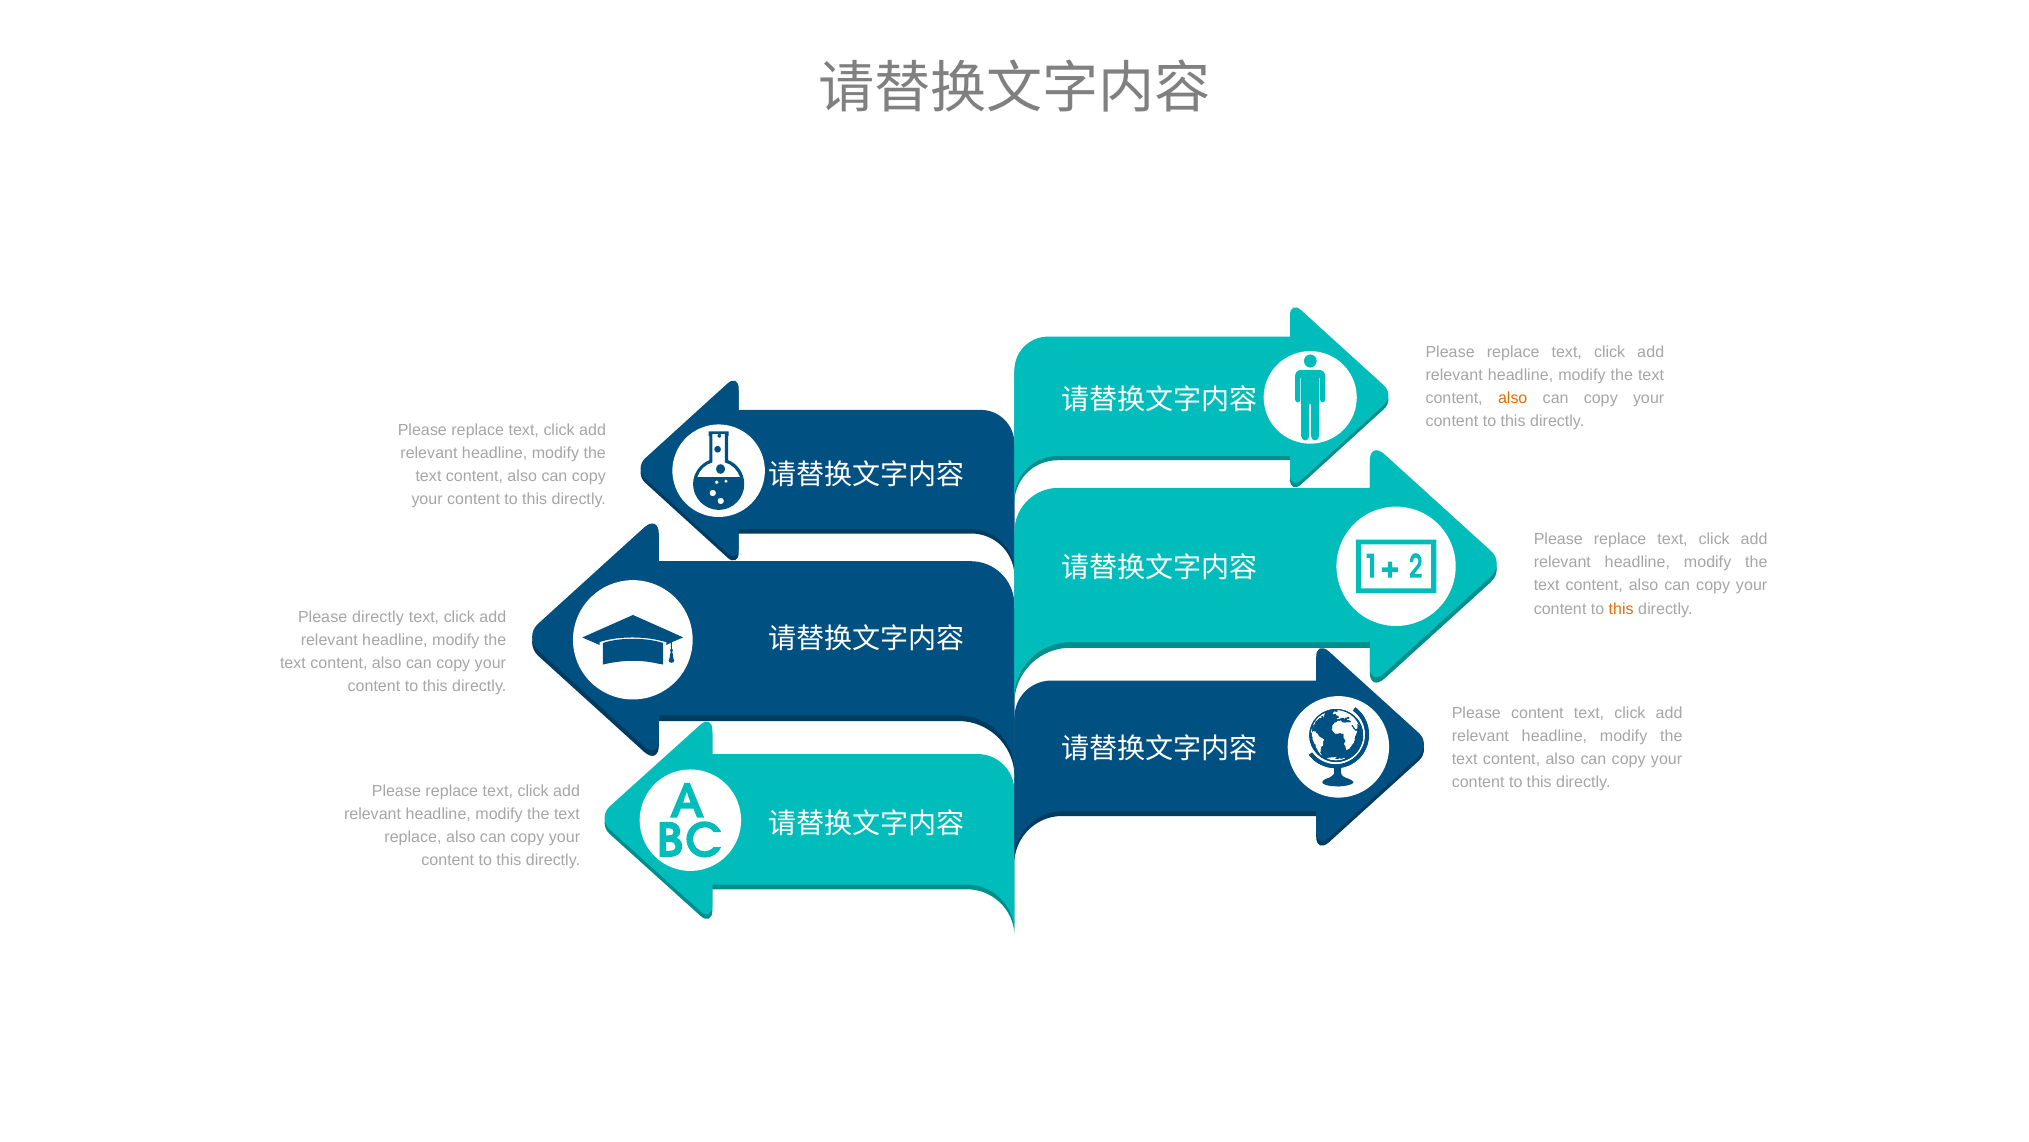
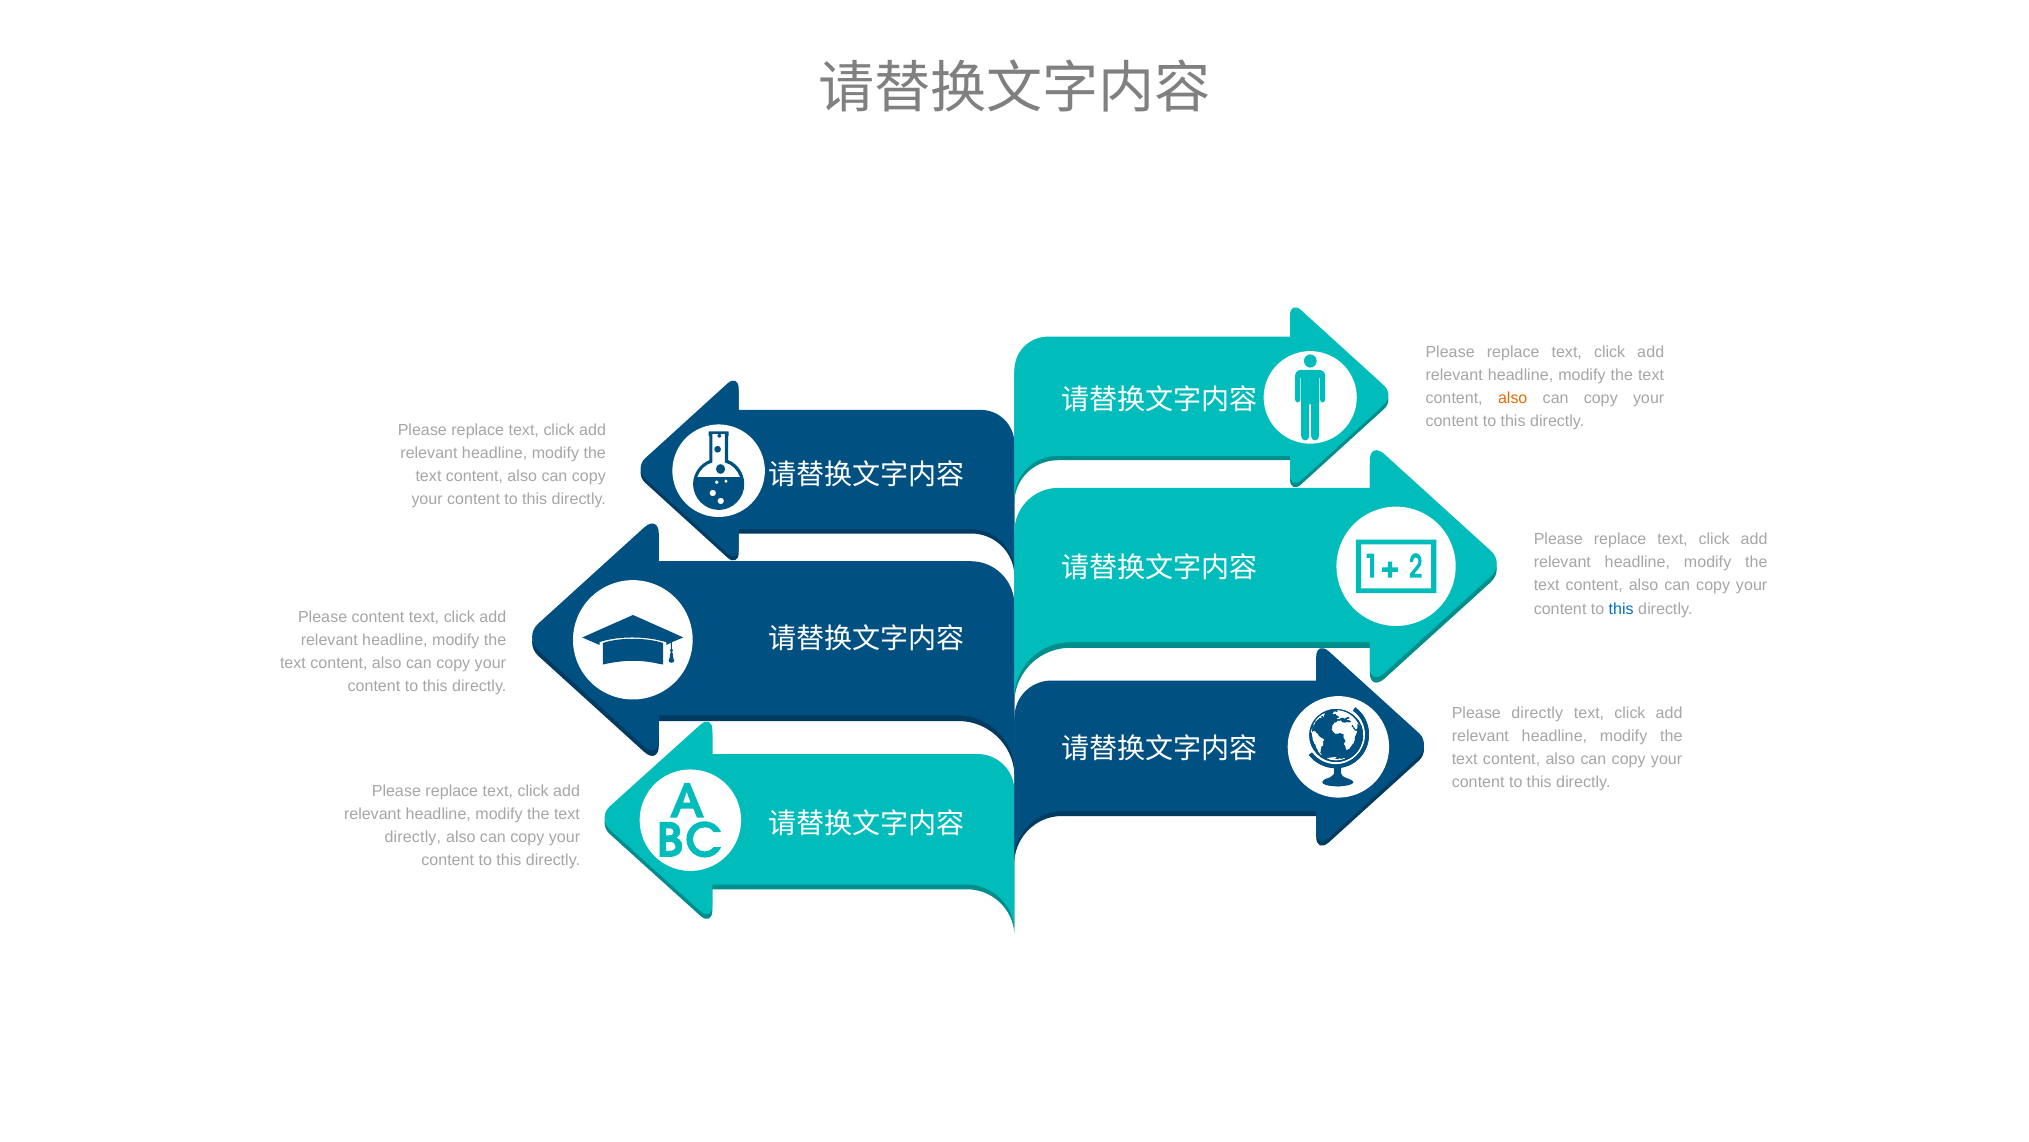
this colour: orange -> blue (1621, 608)
Please directly: directly -> content (378, 617)
Please content: content -> directly (1537, 713)
replace: replace -> directly (413, 836)
